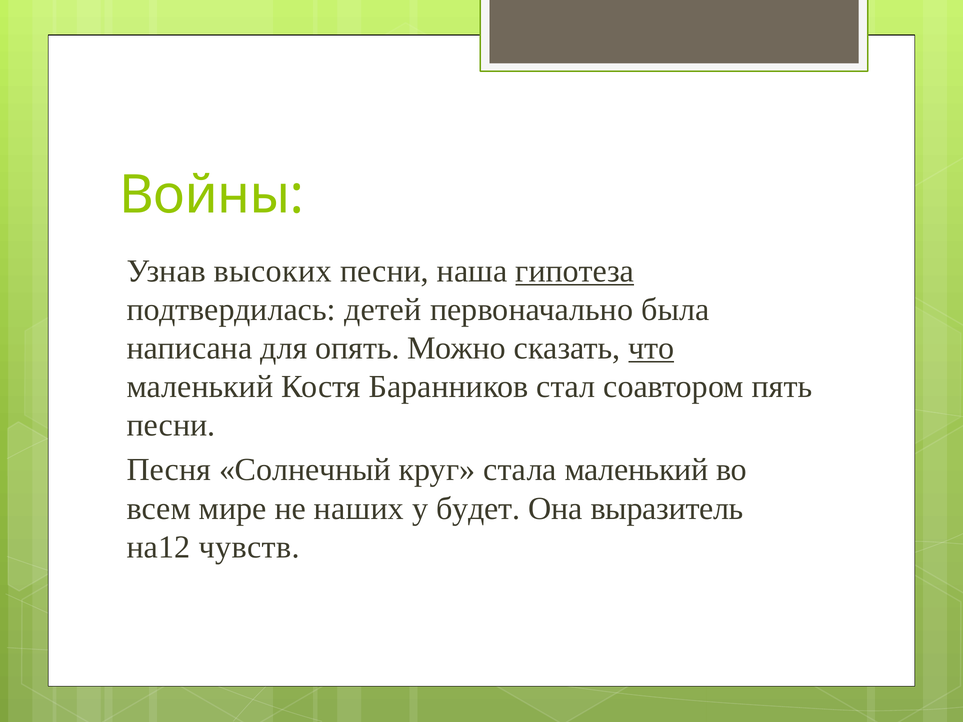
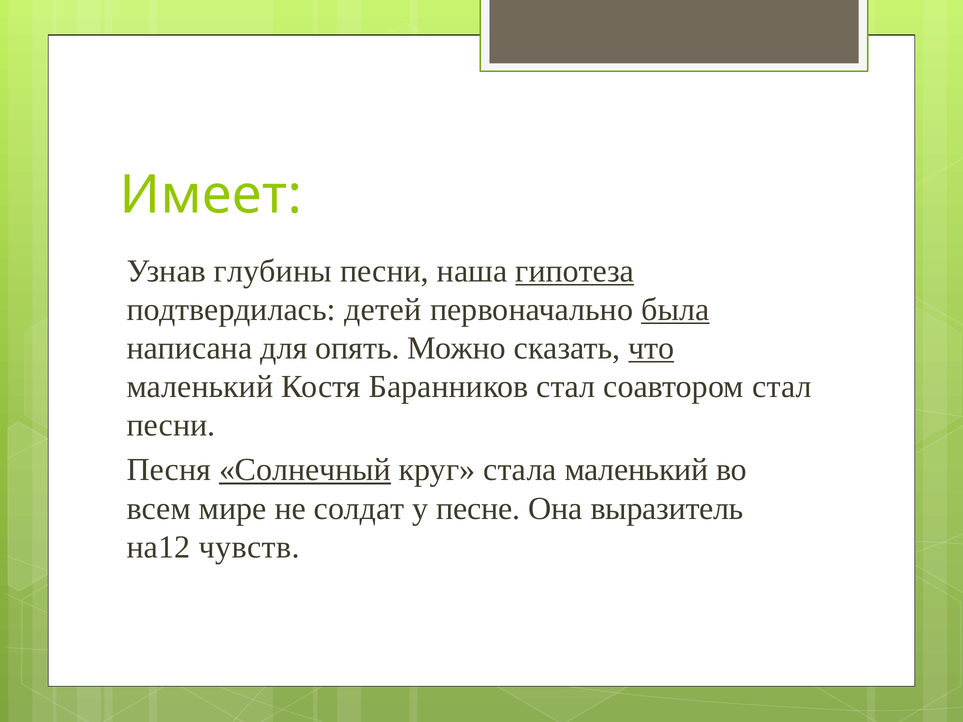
Войны: Войны -> Имеет (211, 195)
высоких: высоких -> глубины (273, 271)
была underline: none -> present (675, 310)
соавтором пять: пять -> стал (782, 387)
Солнечный underline: none -> present (305, 470)
наших: наших -> солдат (359, 509)
будет: будет -> песне (478, 509)
